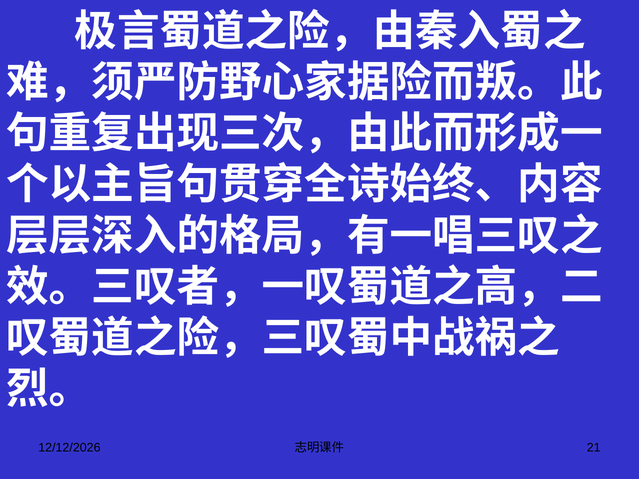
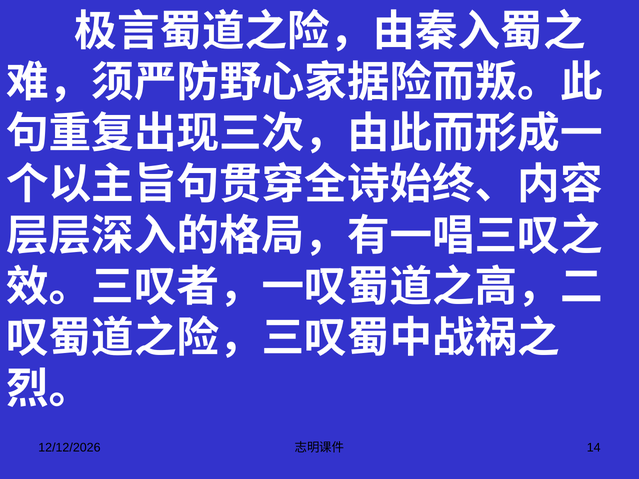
21: 21 -> 14 (594, 448)
